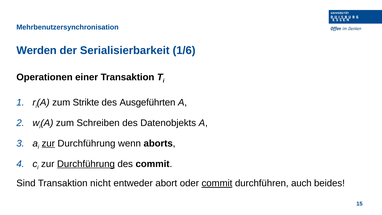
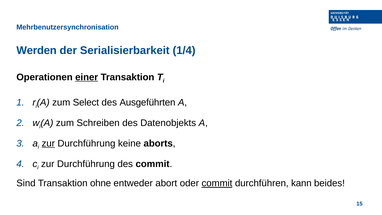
1/6: 1/6 -> 1/4 (184, 50)
einer underline: none -> present (87, 77)
Strikte: Strikte -> Select (86, 102)
wenn: wenn -> keine (129, 143)
Durchführung underline: present -> none (86, 164)
nicht: nicht -> ohne (101, 183)
auch: auch -> kann (301, 183)
